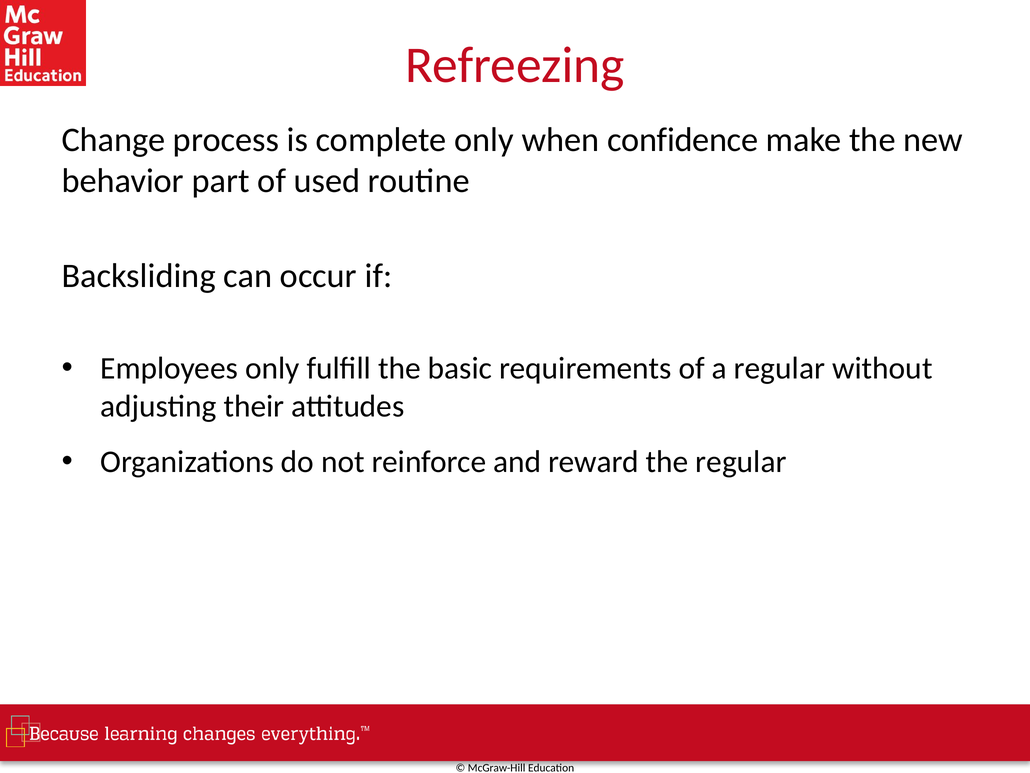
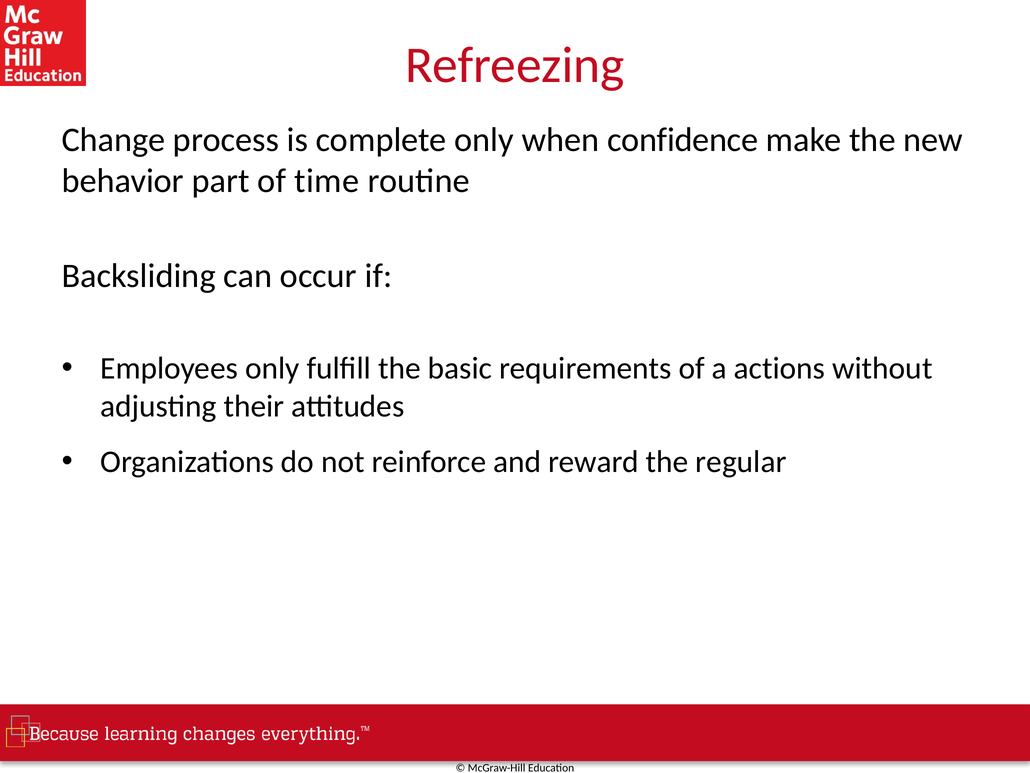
used: used -> time (327, 181)
a regular: regular -> actions (780, 368)
